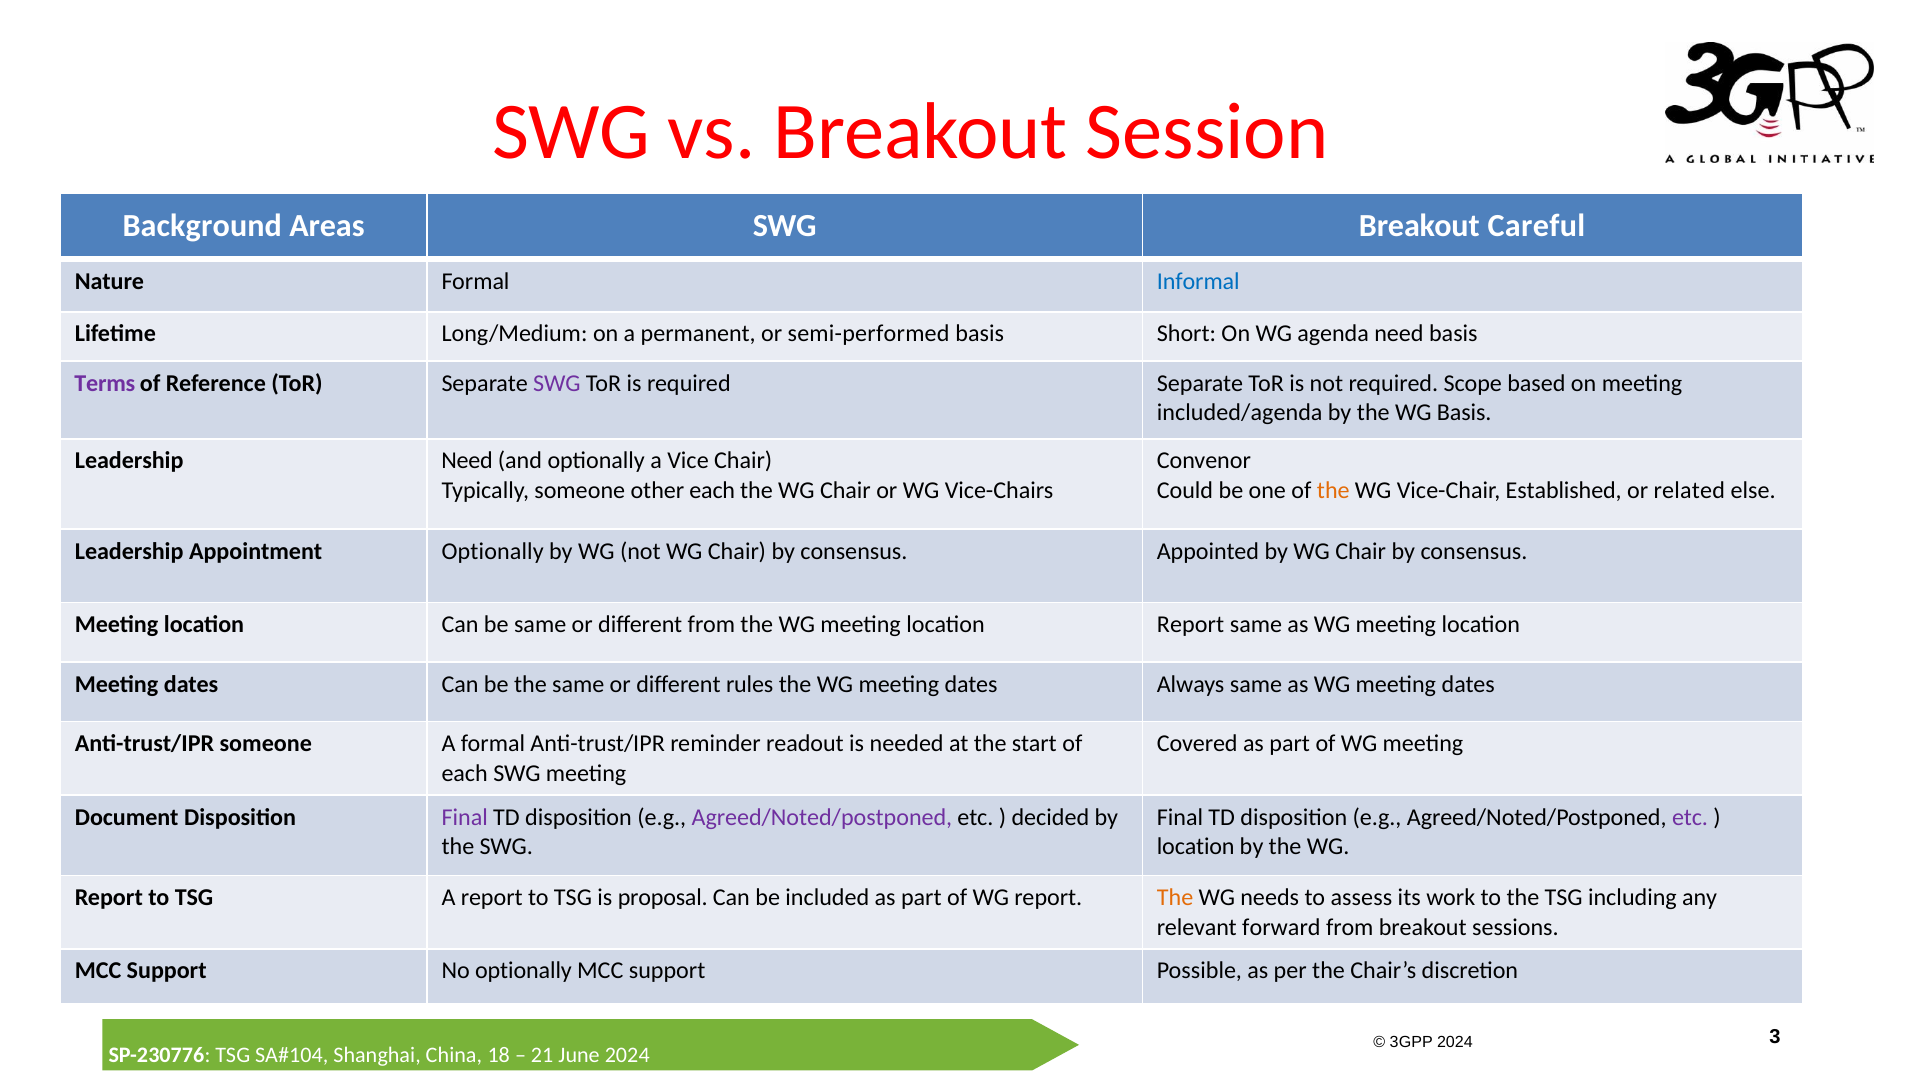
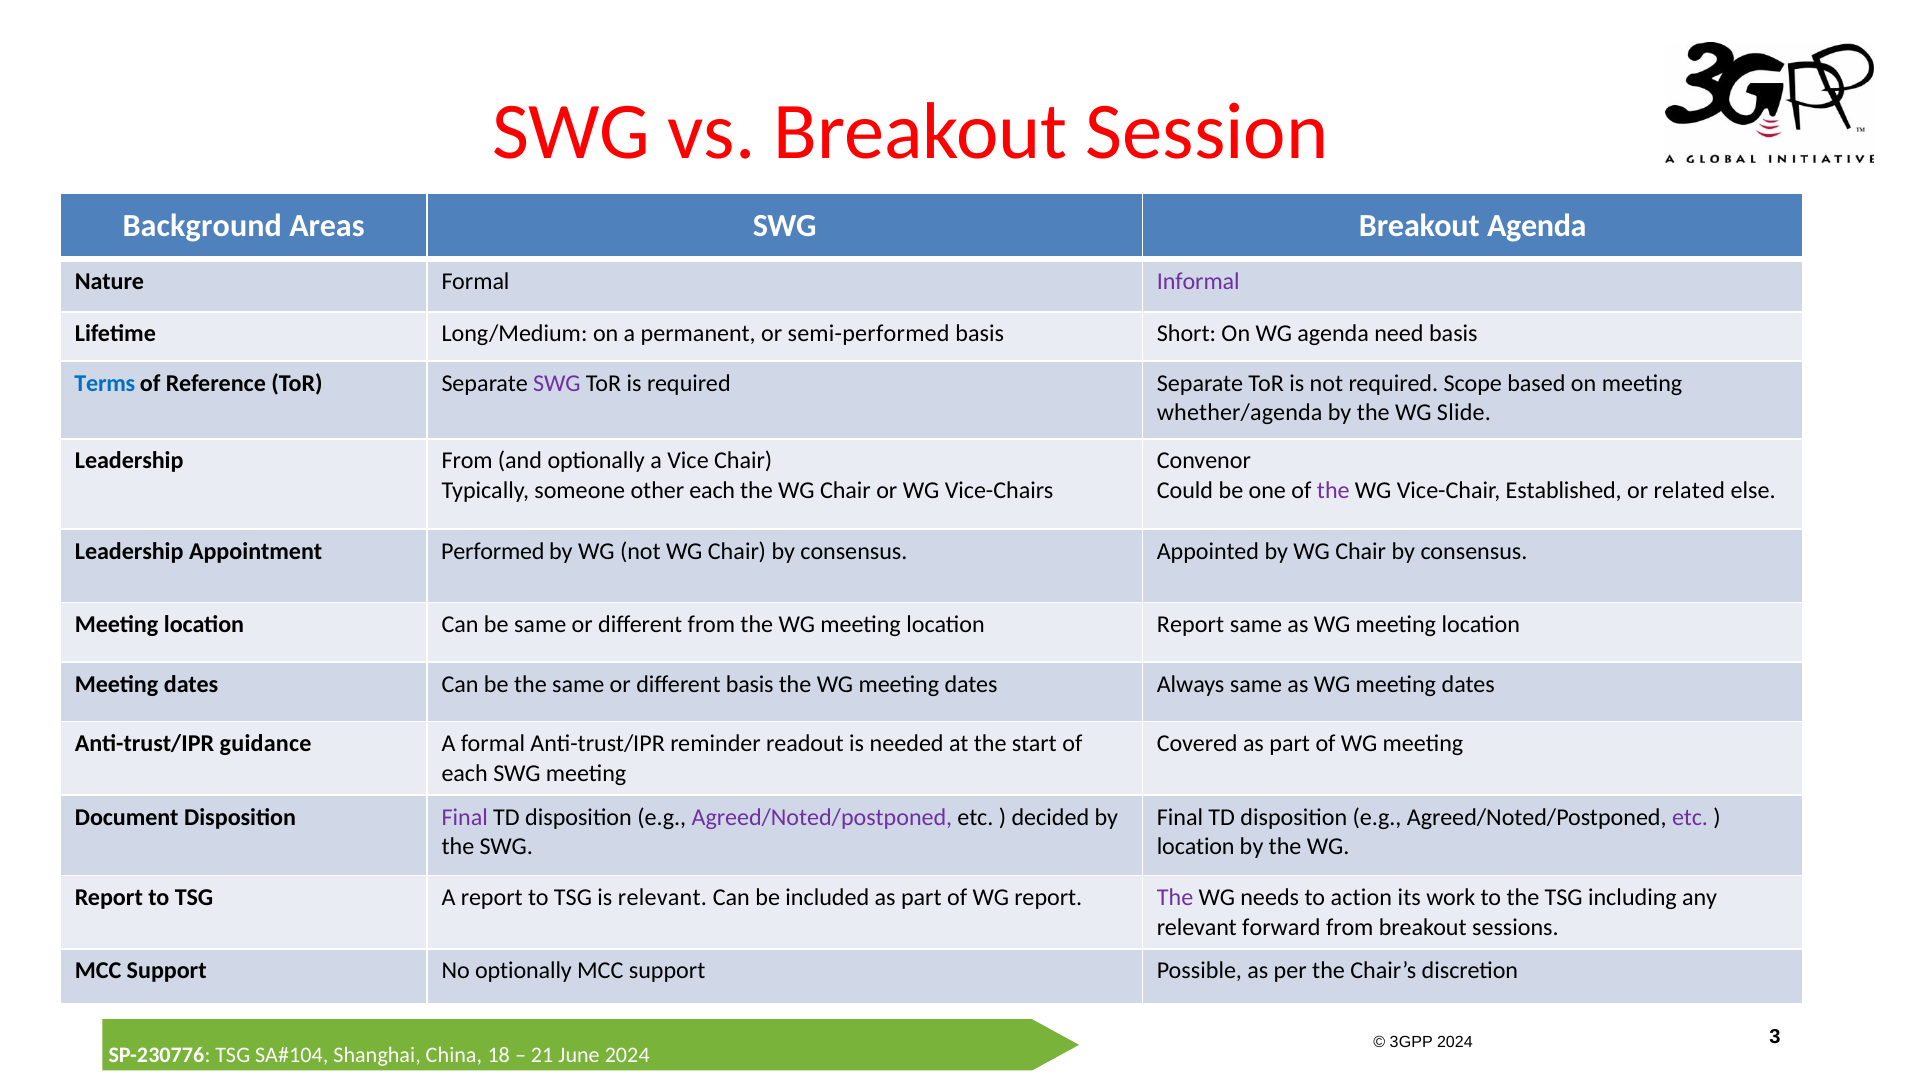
Breakout Careful: Careful -> Agenda (1537, 226)
Informal colour: blue -> purple (1198, 281)
Terms colour: purple -> blue (105, 383)
included/agenda: included/agenda -> whether/agenda (1240, 412)
WG Basis: Basis -> Slide (1464, 412)
Leadership Need: Need -> From (467, 461)
the colour: orange -> purple (1333, 490)
Appointment Optionally: Optionally -> Performed (493, 551)
different rules: rules -> basis (750, 684)
Anti-trust/IPR someone: someone -> guidance (266, 743)
is proposal: proposal -> relevant (662, 897)
The colour: orange -> purple (1175, 897)
assess: assess -> action (1361, 897)
